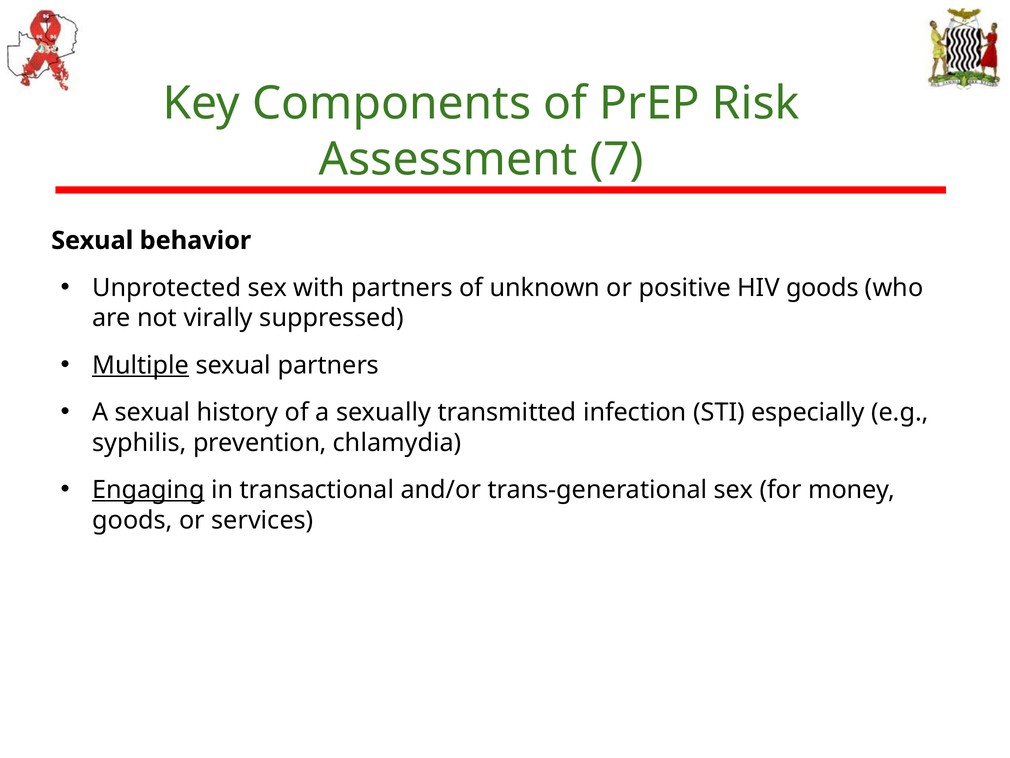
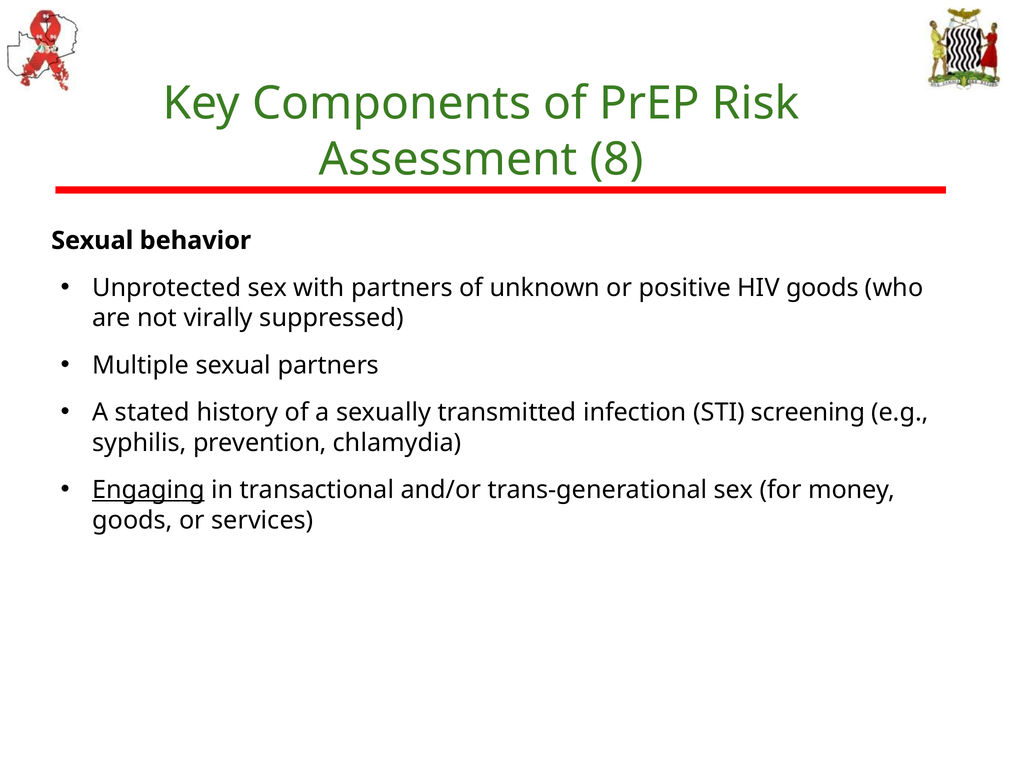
7: 7 -> 8 (617, 159)
Multiple underline: present -> none (141, 365)
A sexual: sexual -> stated (152, 412)
especially: especially -> screening (808, 412)
